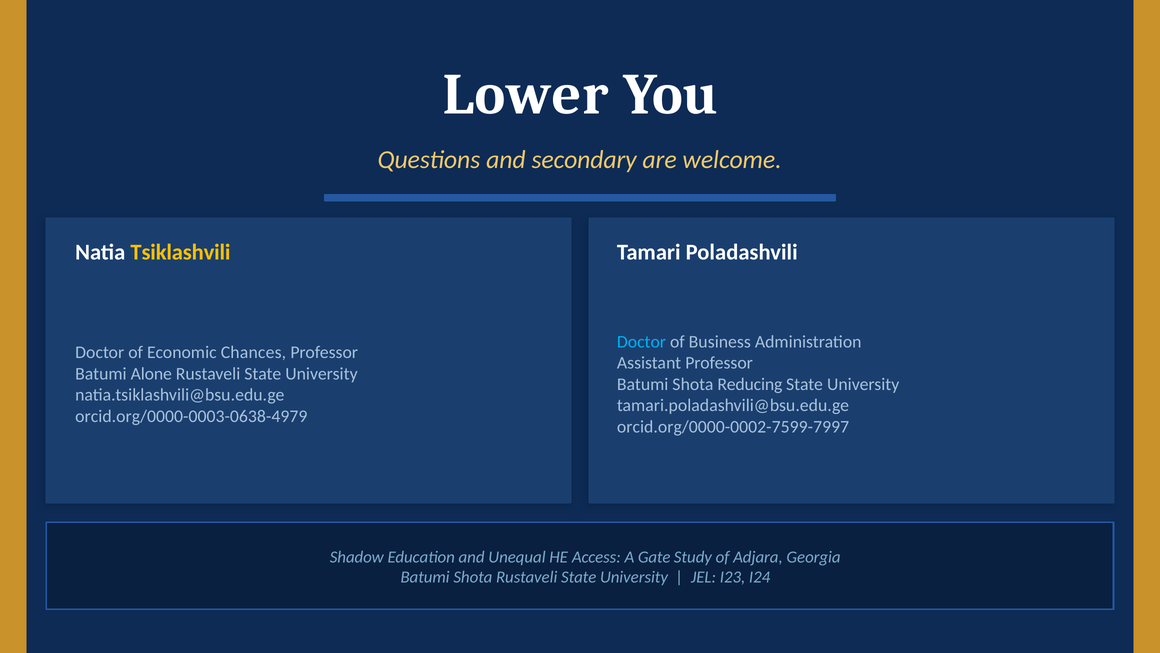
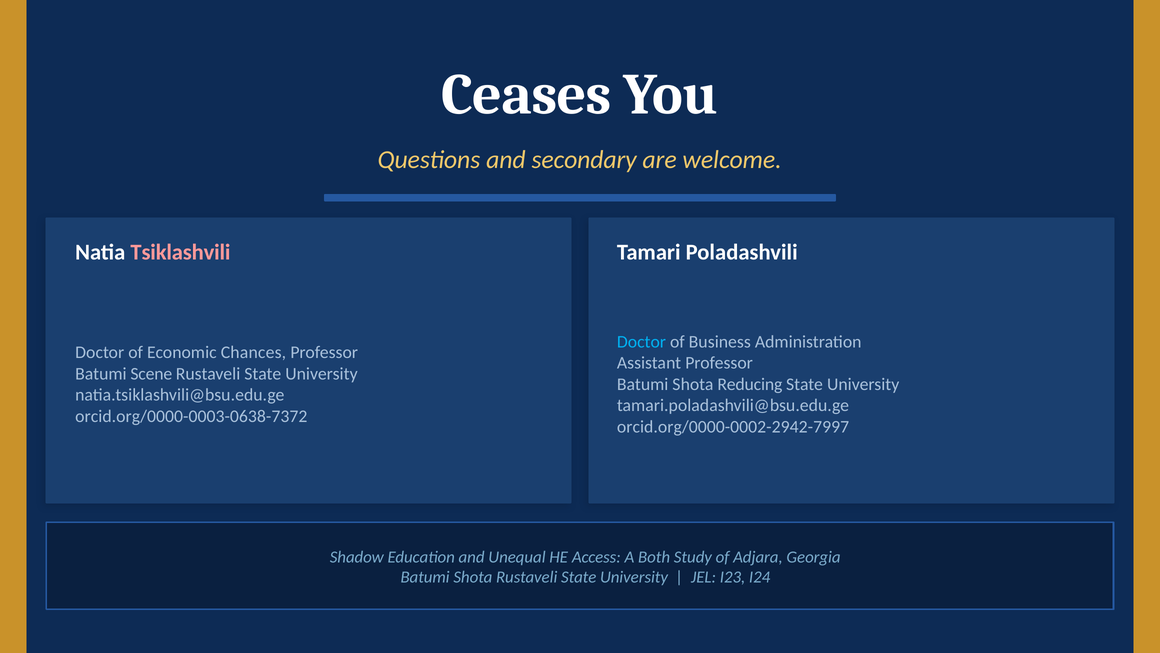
Lower: Lower -> Ceases (526, 94)
Tsiklashvili colour: yellow -> pink (180, 252)
Alone: Alone -> Scene (151, 373)
orcid.org/0000-0003-0638-4979: orcid.org/0000-0003-0638-4979 -> orcid.org/0000-0003-0638-7372 (191, 416)
orcid.org/0000-0002-7599-7997: orcid.org/0000-0002-7599-7997 -> orcid.org/0000-0002-2942-7997 (733, 427)
Gate: Gate -> Both (654, 557)
